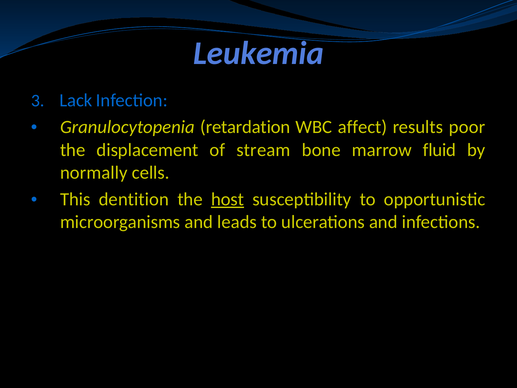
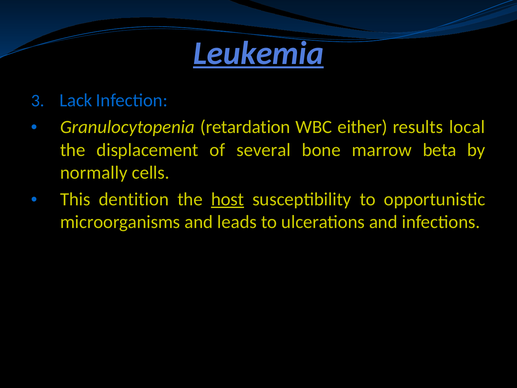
Leukemia underline: none -> present (259, 53)
affect: affect -> either (363, 127)
poor: poor -> local (467, 127)
stream: stream -> several (264, 150)
fluid: fluid -> beta (440, 150)
